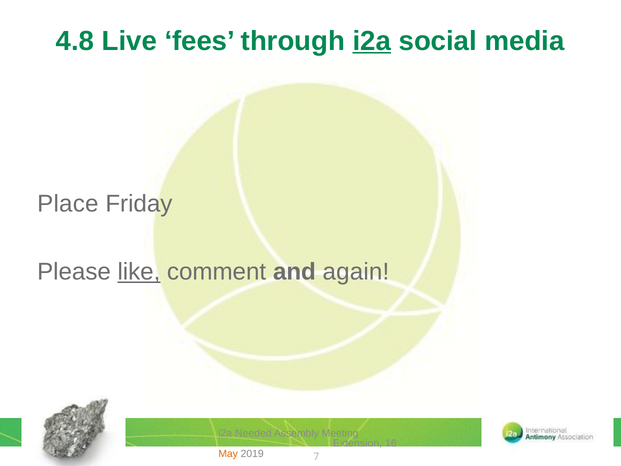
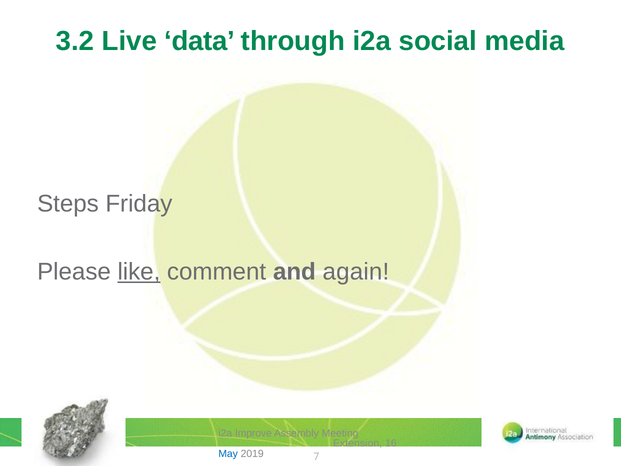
4.8: 4.8 -> 3.2 (75, 41)
fees: fees -> data (200, 41)
i2a underline: present -> none (372, 41)
Place: Place -> Steps (68, 204)
Needed: Needed -> Improve (253, 433)
May colour: orange -> blue (228, 454)
